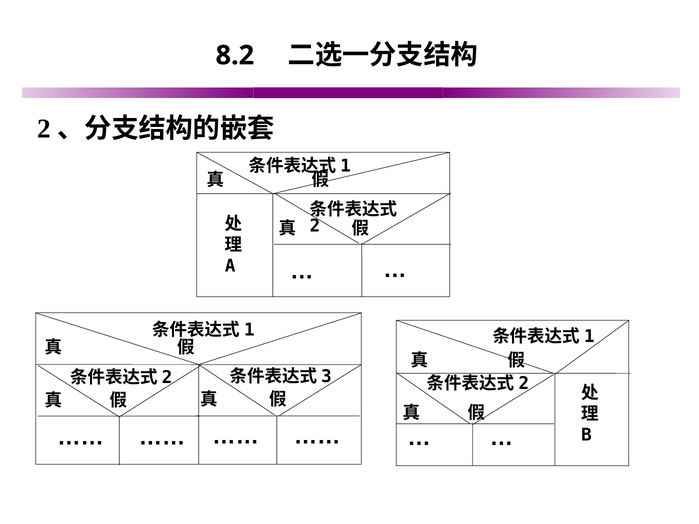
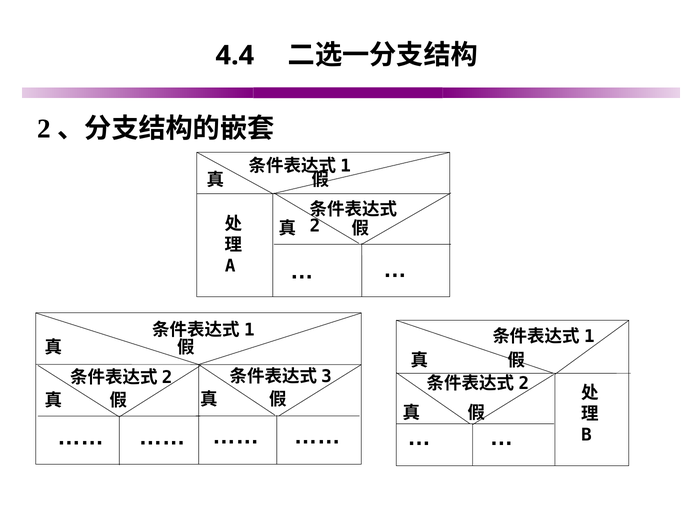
8.2: 8.2 -> 4.4 (235, 55)
